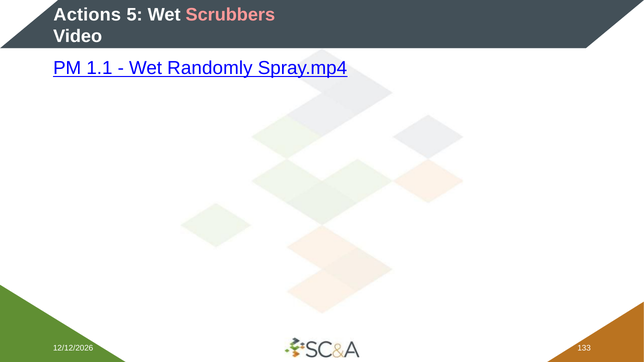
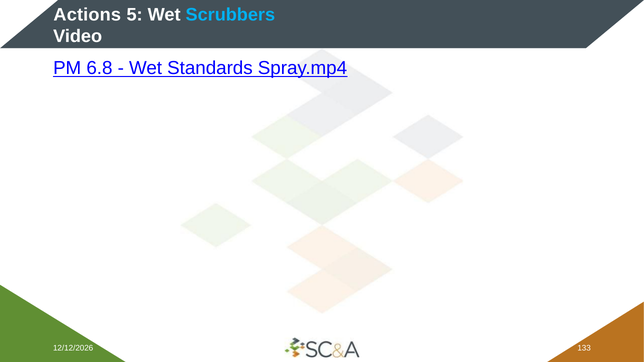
Scrubbers colour: pink -> light blue (230, 15)
1.1: 1.1 -> 6.8 (99, 68)
Randomly: Randomly -> Standards (210, 68)
